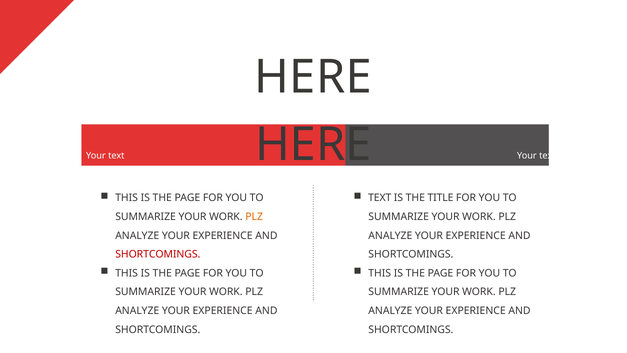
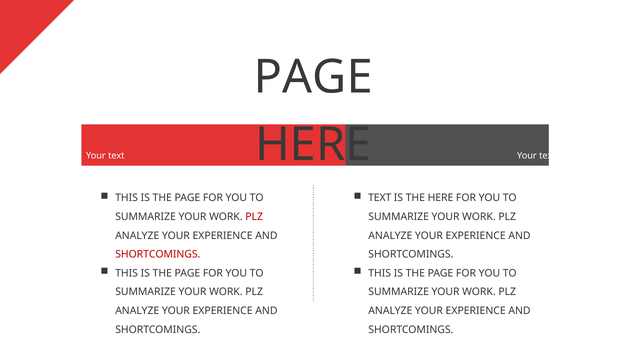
HERE: HERE -> PAGE (313, 77)
THE TITLE: TITLE -> HERE (440, 198)
PLZ colour: orange -> red (254, 217)
